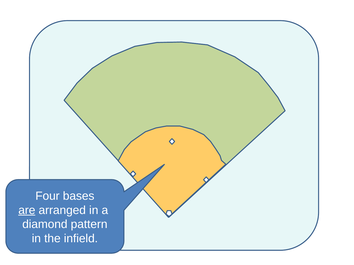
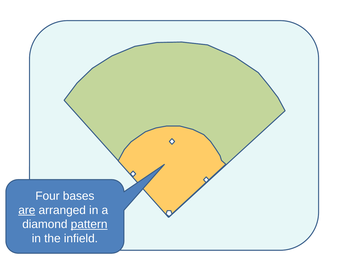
pattern underline: none -> present (89, 225)
